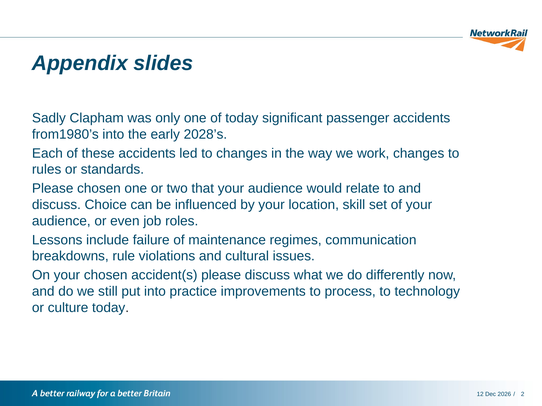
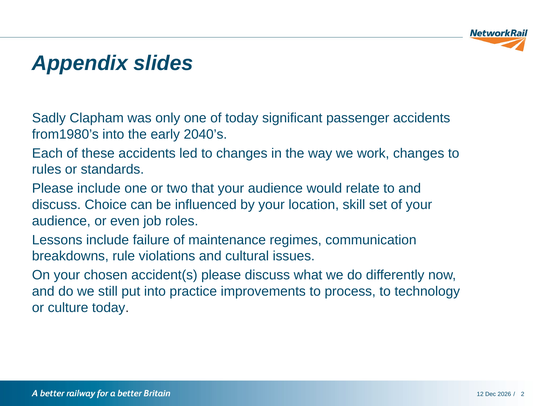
2028’s: 2028’s -> 2040’s (205, 134)
Please chosen: chosen -> include (99, 189)
